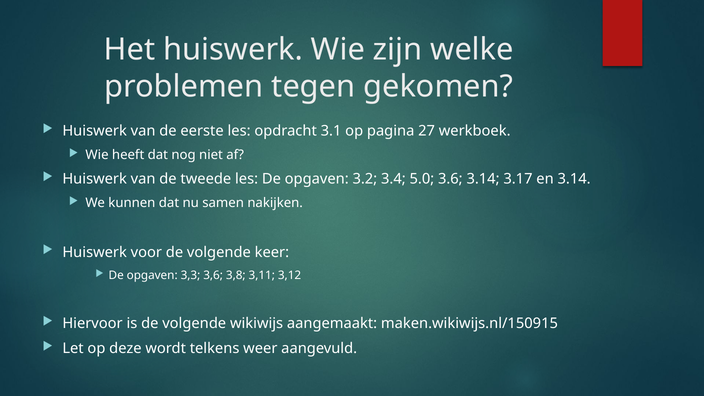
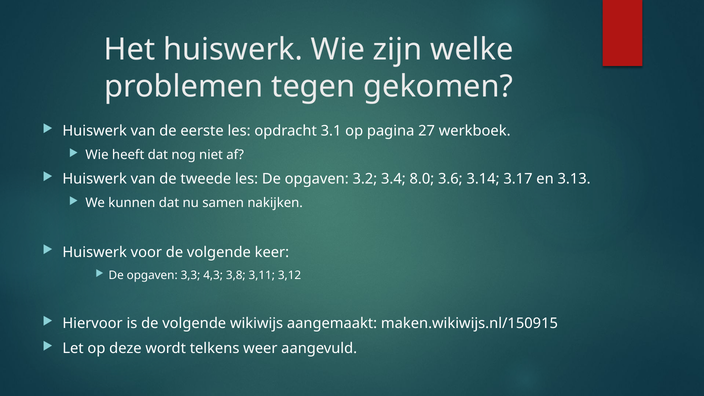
5.0: 5.0 -> 8.0 (422, 179)
en 3.14: 3.14 -> 3.13 (574, 179)
3,6: 3,6 -> 4,3 (213, 275)
